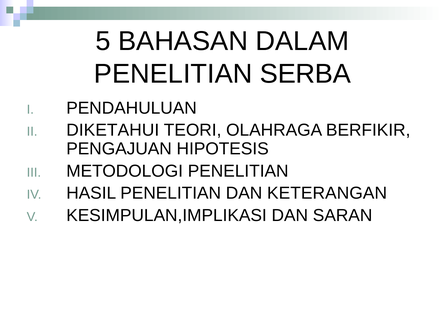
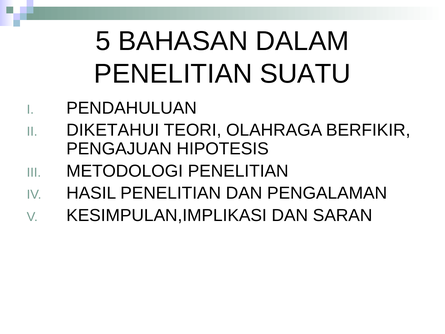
SERBA: SERBA -> SUATU (305, 74)
KETERANGAN: KETERANGAN -> PENGALAMAN (327, 193)
